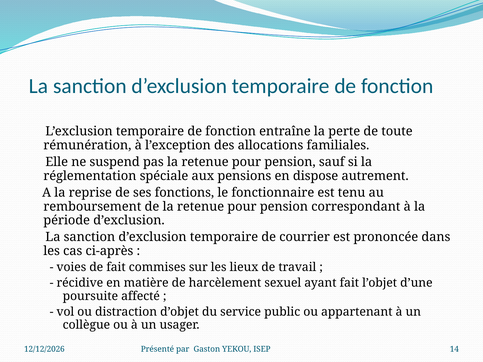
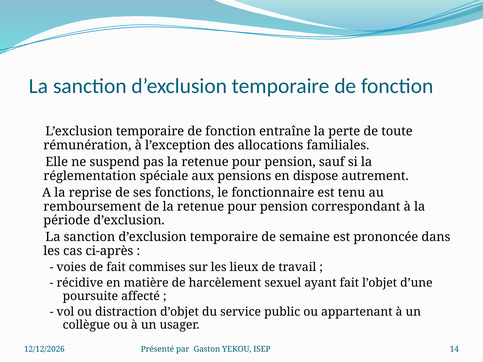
courrier: courrier -> semaine (305, 237)
